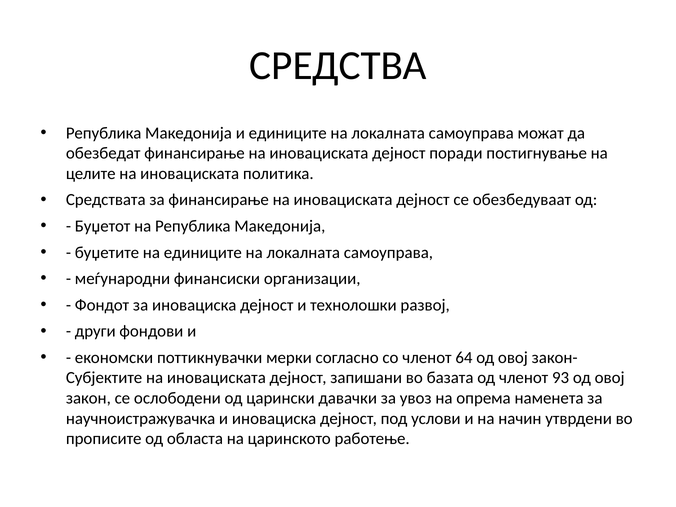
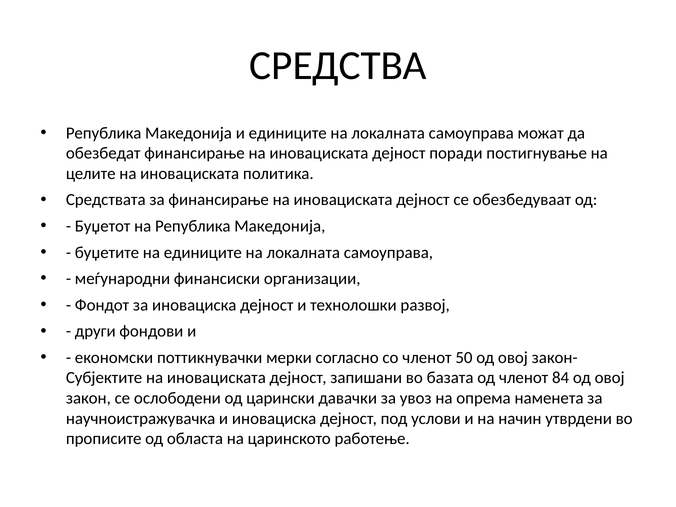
64: 64 -> 50 (464, 358)
93: 93 -> 84 (561, 378)
